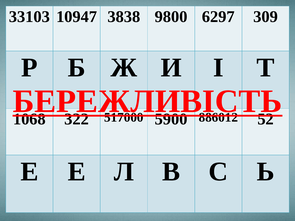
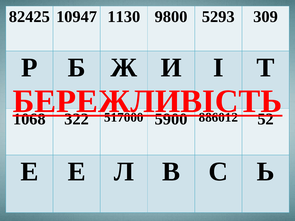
33103: 33103 -> 82425 (29, 17)
3838: 3838 -> 1130 (124, 17)
6297: 6297 -> 5293 (218, 17)
